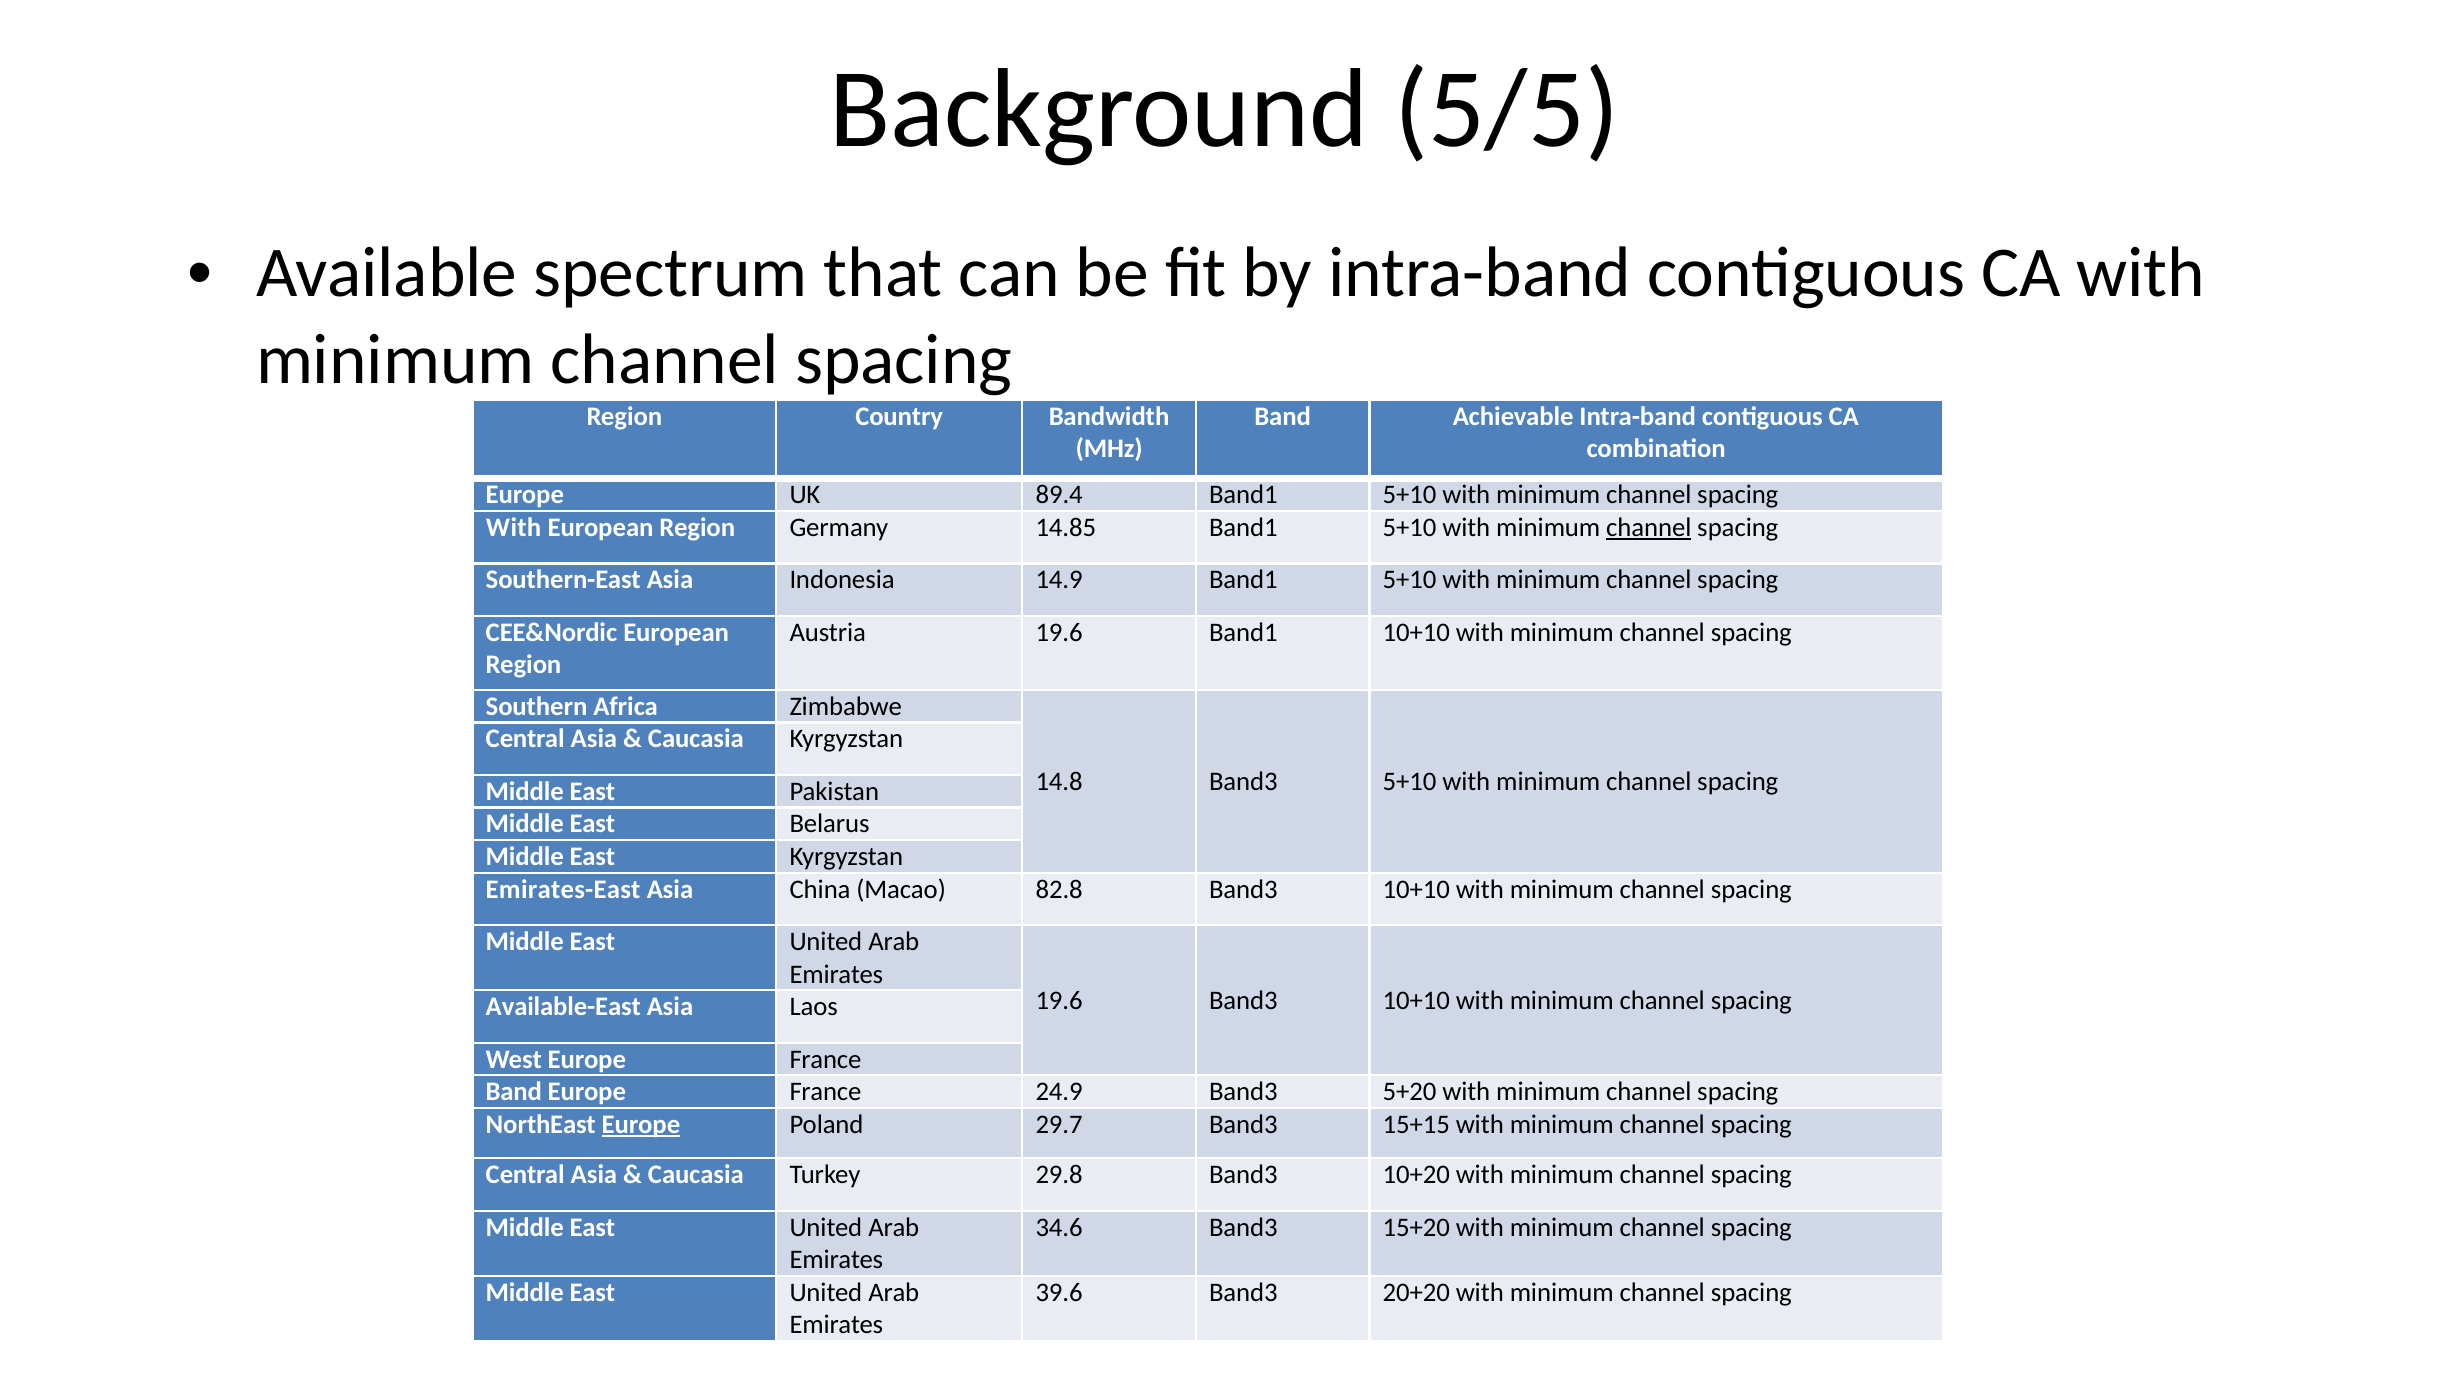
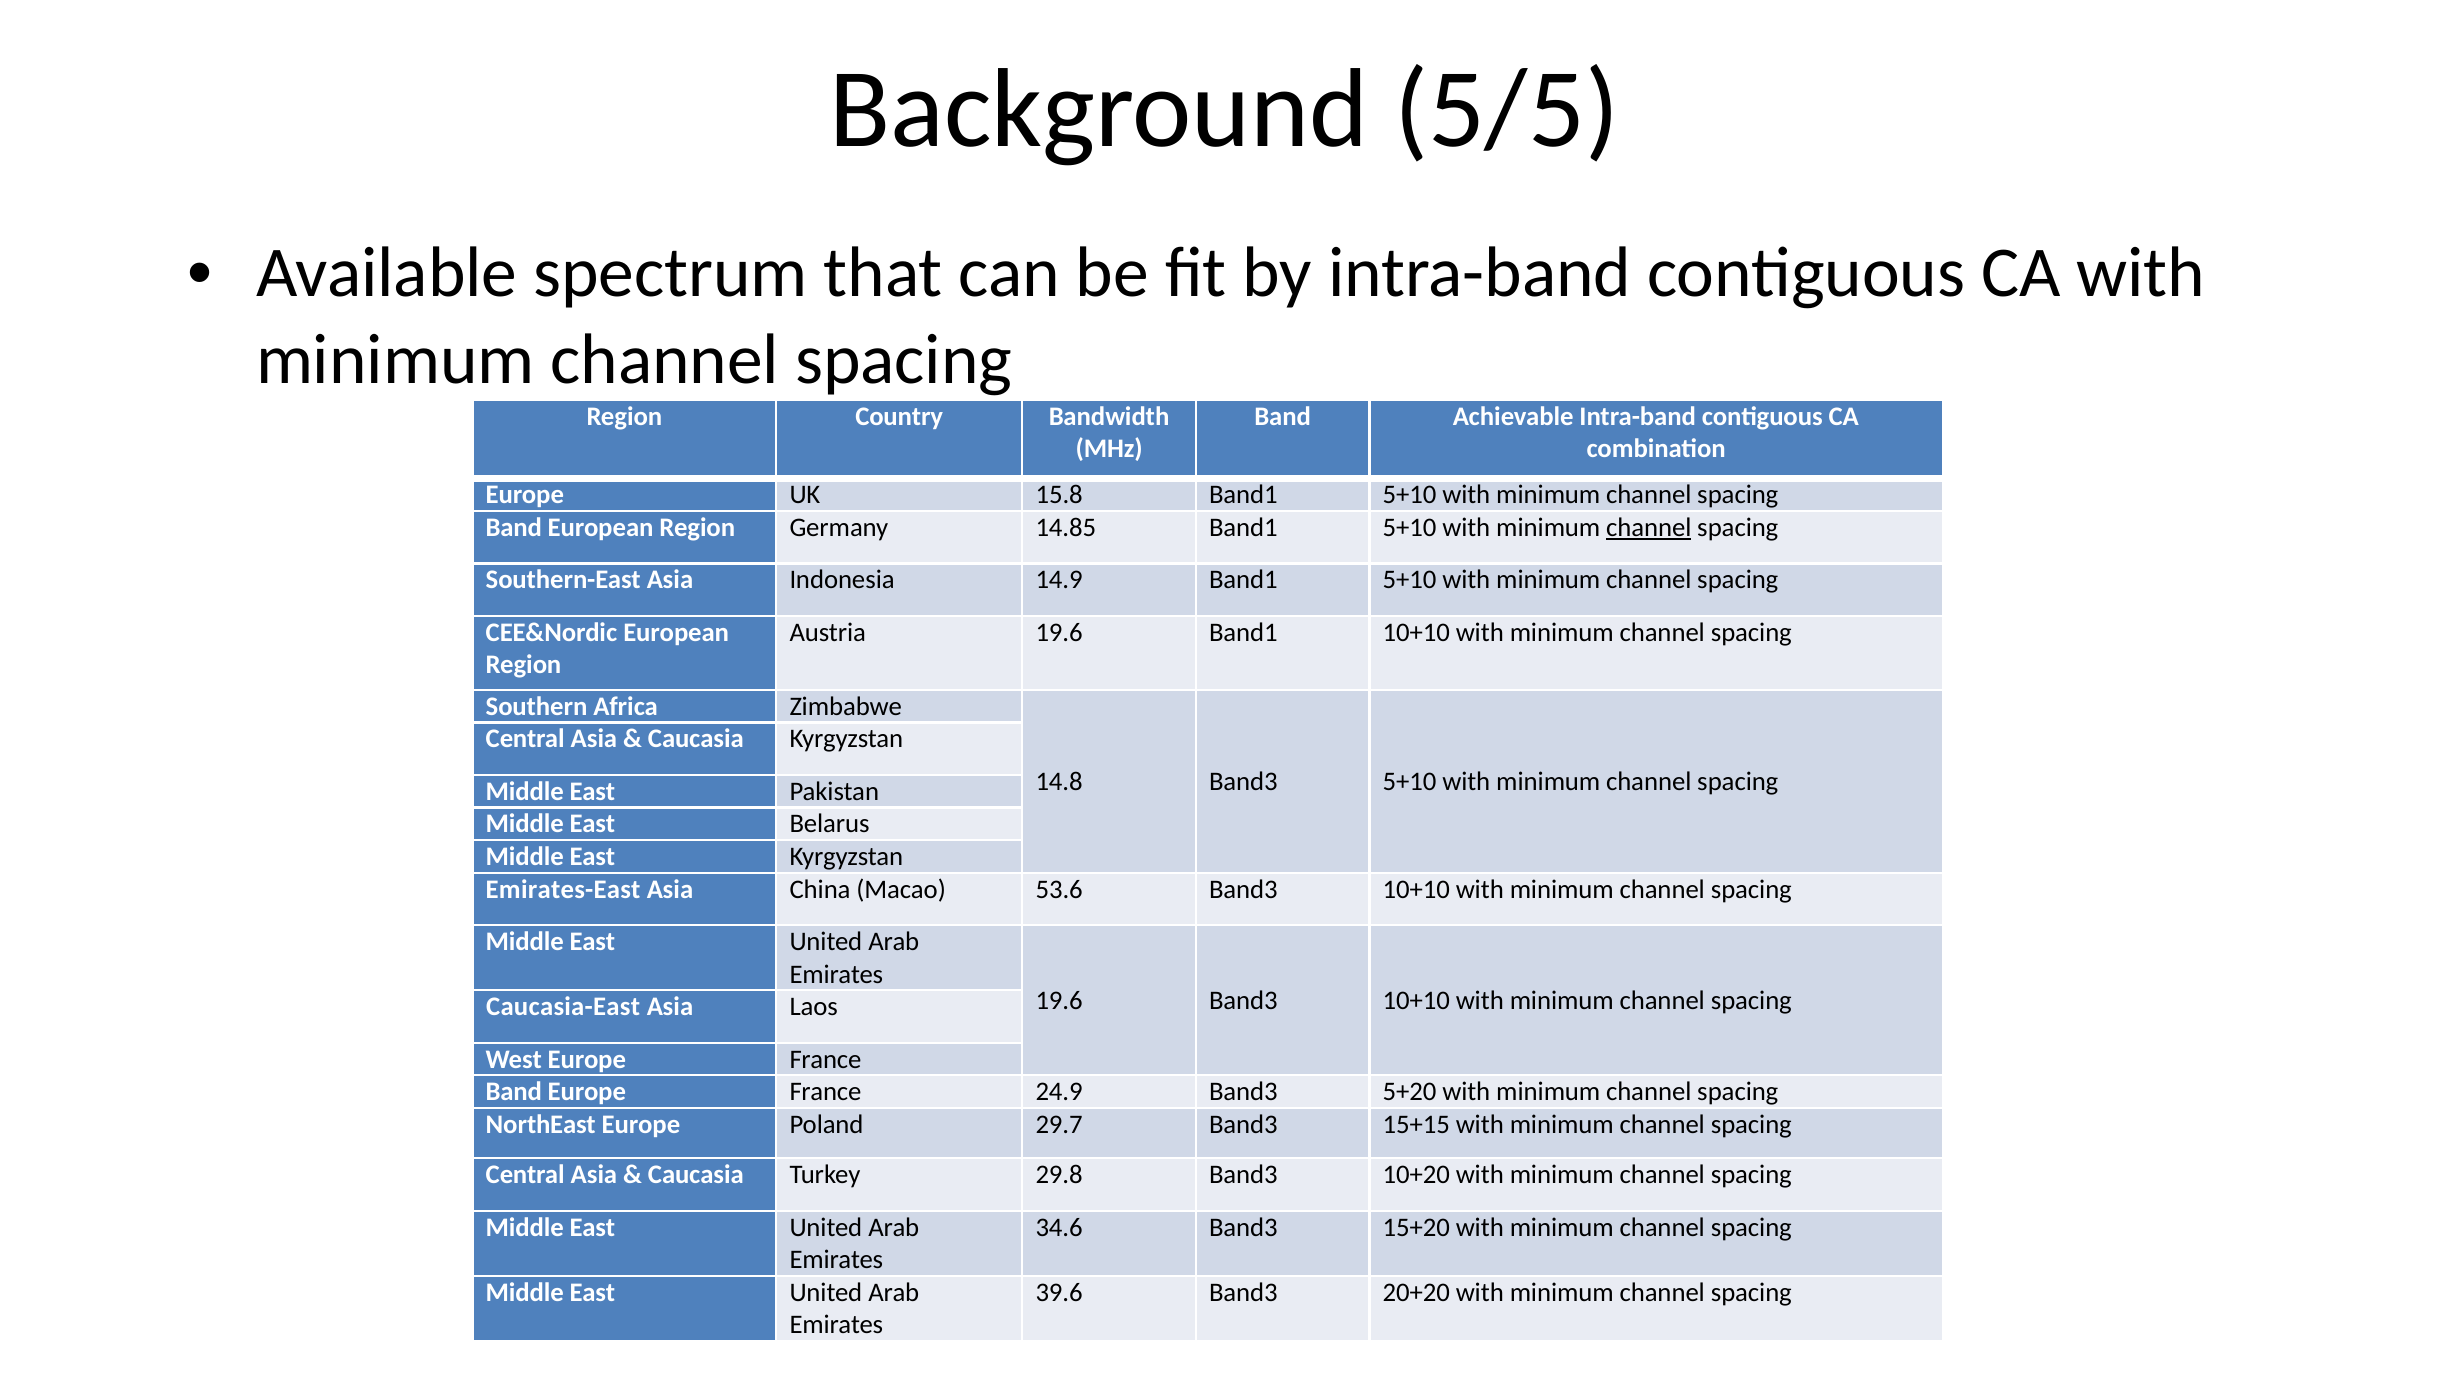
89.4: 89.4 -> 15.8 (1059, 495)
With: With -> Band (514, 528)
82.8: 82.8 -> 53.6 (1059, 889)
Available-East: Available-East -> Caucasia-East (563, 1007)
Europe underline: present -> none (641, 1124)
